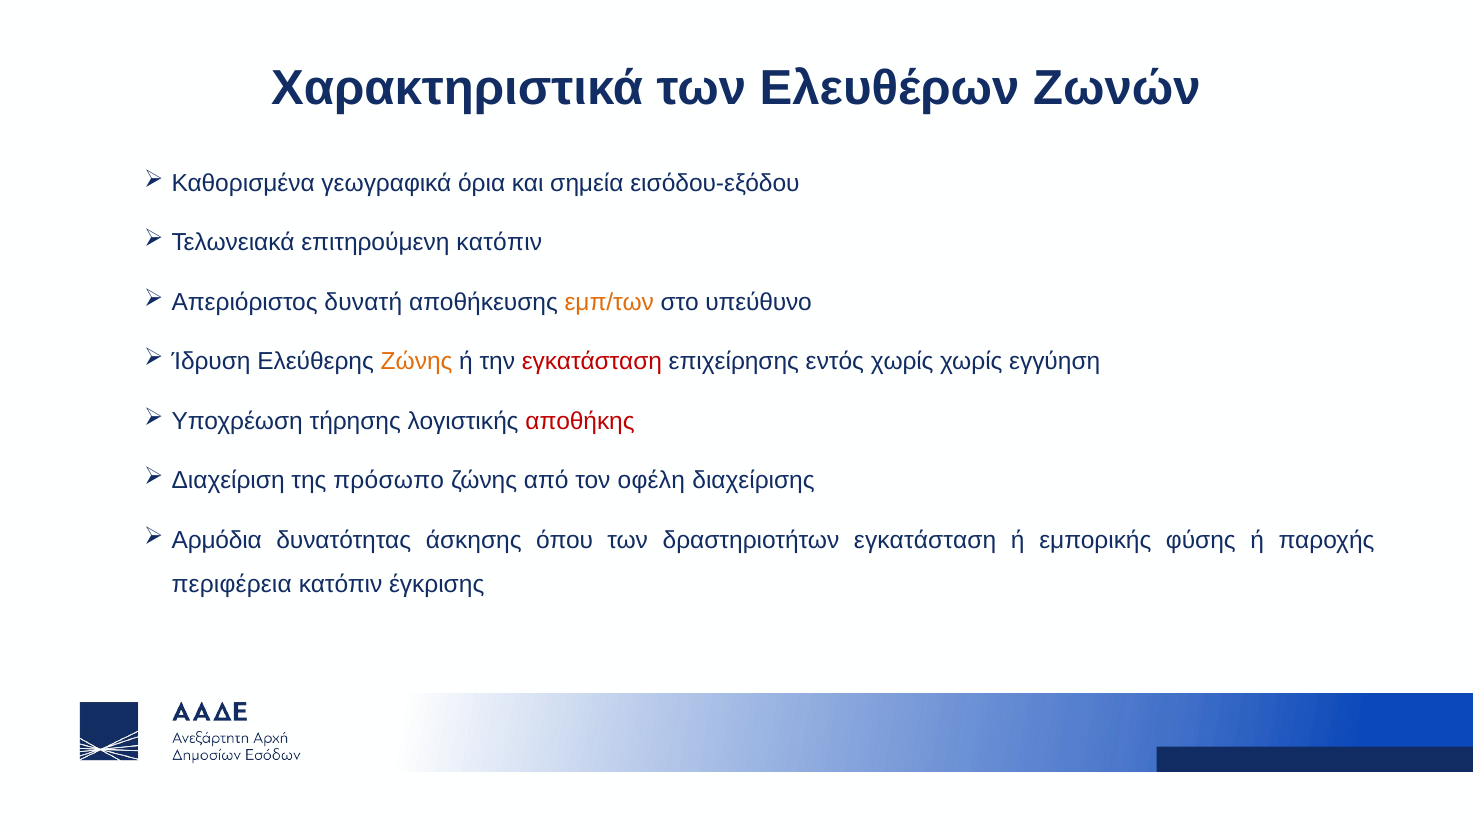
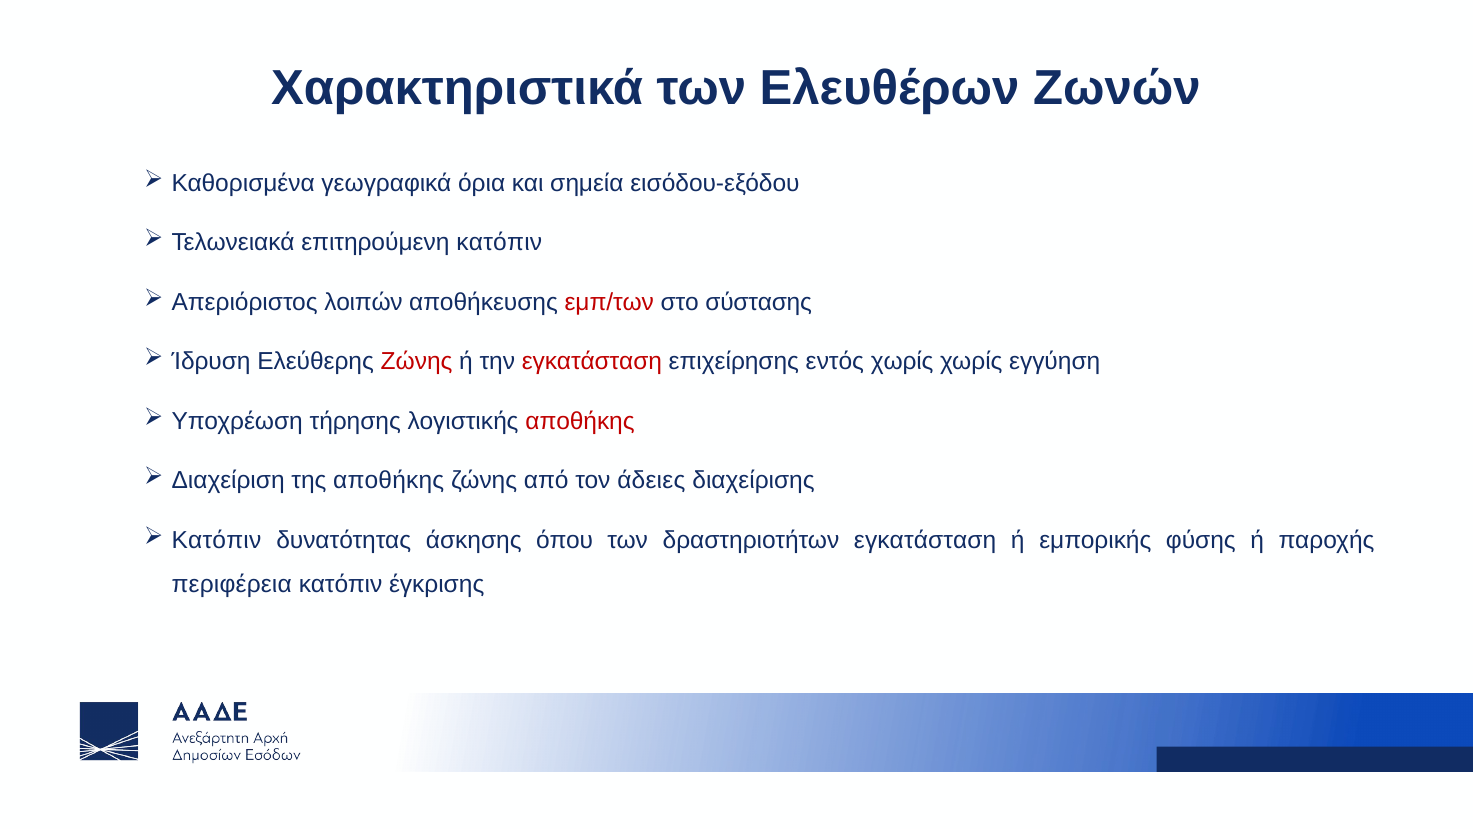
δυνατή: δυνατή -> λοιπών (364, 302)
εμπ/των colour: orange -> red (609, 302)
υπεύθυνο: υπεύθυνο -> σύστασης (759, 302)
Ζώνης colour: orange -> red (417, 361)
της πρόσωπο: πρόσωπο -> αποθήκης (389, 480)
οφέλη: οφέλη -> άδειες (651, 480)
Αρμόδια: Αρμόδια -> Κατόπιν (217, 540)
